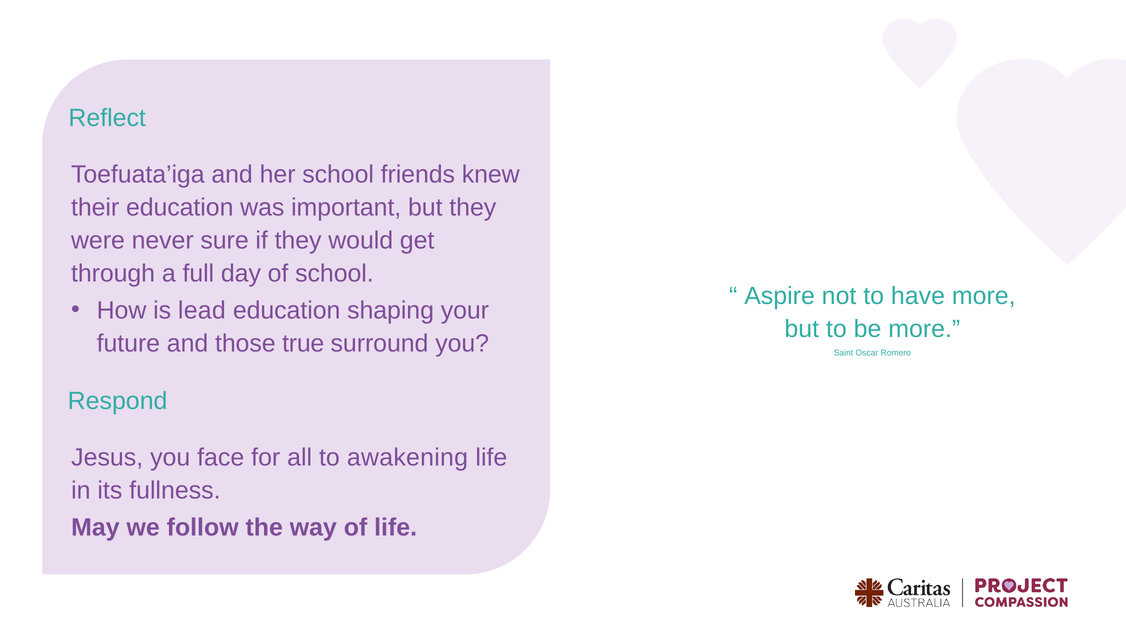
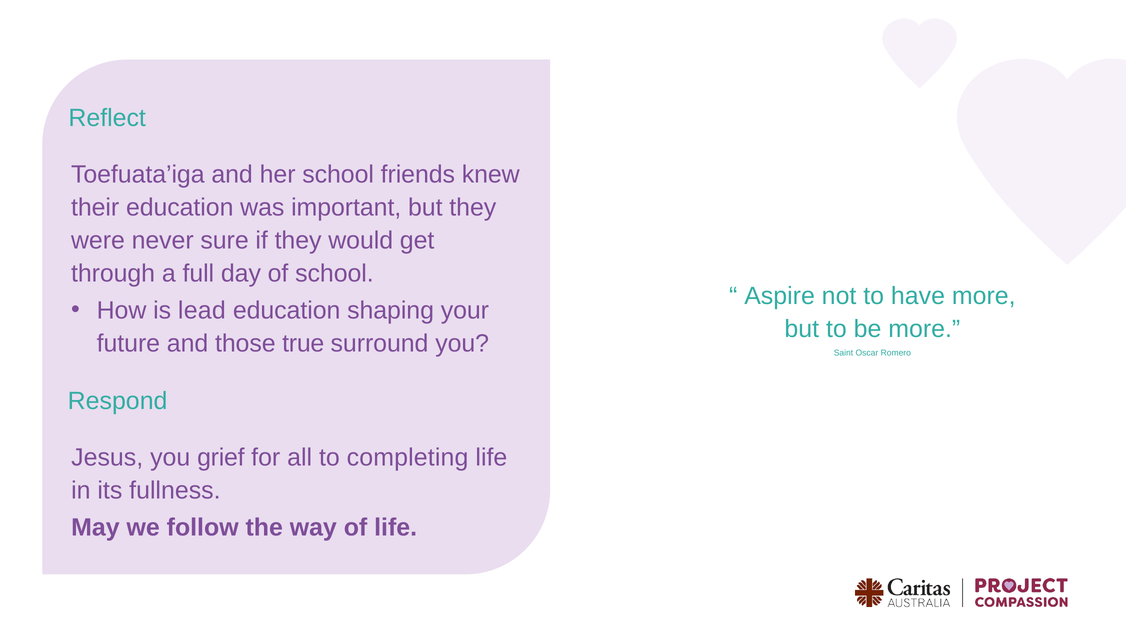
face: face -> grief (221, 457)
awakening: awakening -> completing (408, 457)
